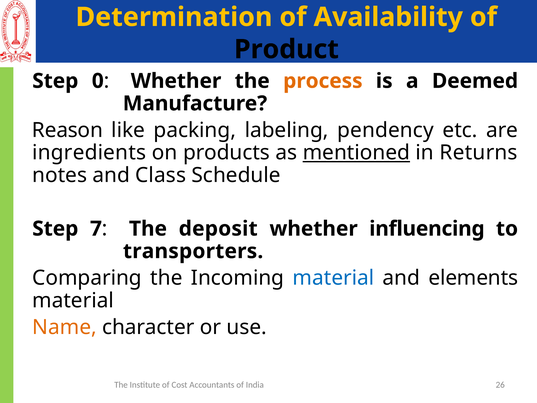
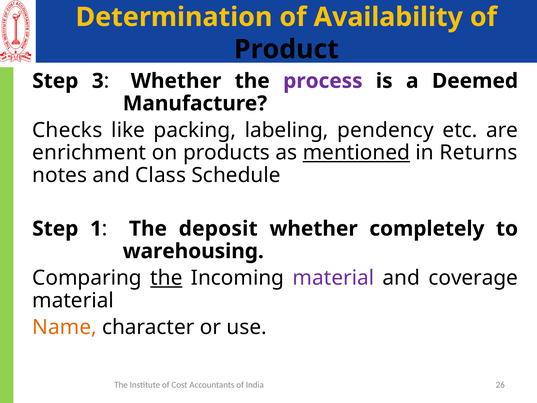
0: 0 -> 3 (98, 81)
process colour: orange -> purple (323, 81)
Reason: Reason -> Checks (67, 130)
ingredients: ingredients -> enrichment (89, 153)
7: 7 -> 1 (96, 229)
influencing: influencing -> completely (427, 229)
transporters: transporters -> warehousing (193, 251)
the underline: none -> present (166, 278)
material colour: blue -> purple (333, 278)
elements: elements -> coverage (473, 278)
